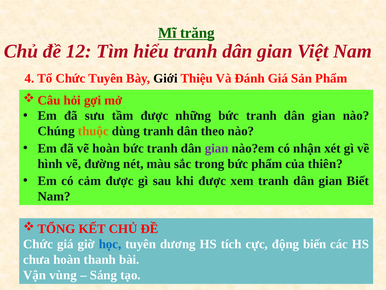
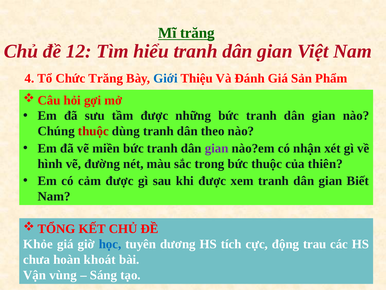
Chức Tuyên: Tuyên -> Trăng (106, 78)
Giới colour: black -> blue (166, 78)
thuộc colour: orange -> red (93, 131)
vẽ hoàn: hoàn -> miền (106, 148)
bức phẩm: phẩm -> thuộc (267, 163)
Chức: Chức -> Khỏe (38, 244)
biến: biến -> trau (315, 244)
thanh: thanh -> khoát (100, 259)
